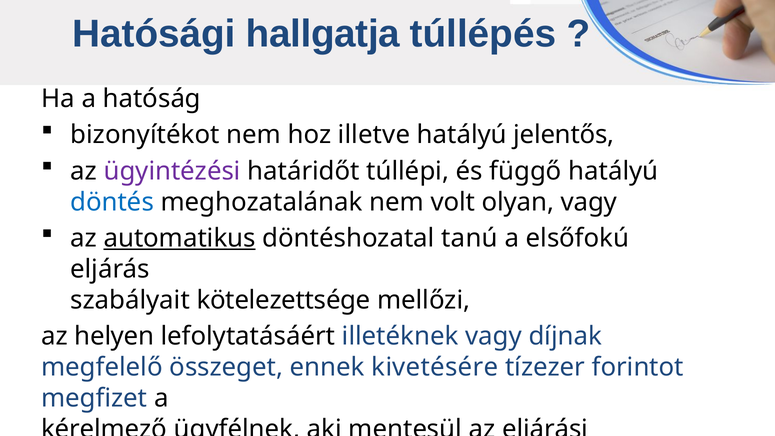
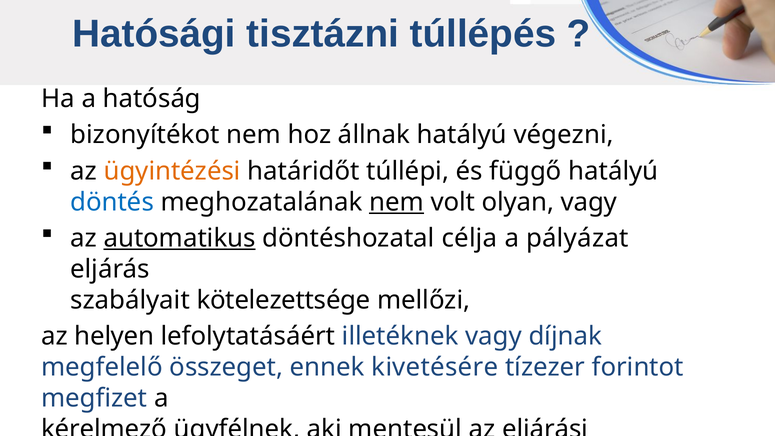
hallgatja: hallgatja -> tisztázni (323, 34)
illetve: illetve -> állnak (374, 135)
jelentős: jelentős -> végezni (564, 135)
ügyintézési colour: purple -> orange (172, 171)
nem underline: none -> present (396, 202)
tanú: tanú -> célja (469, 238)
elsőfokú: elsőfokú -> pályázat (577, 238)
